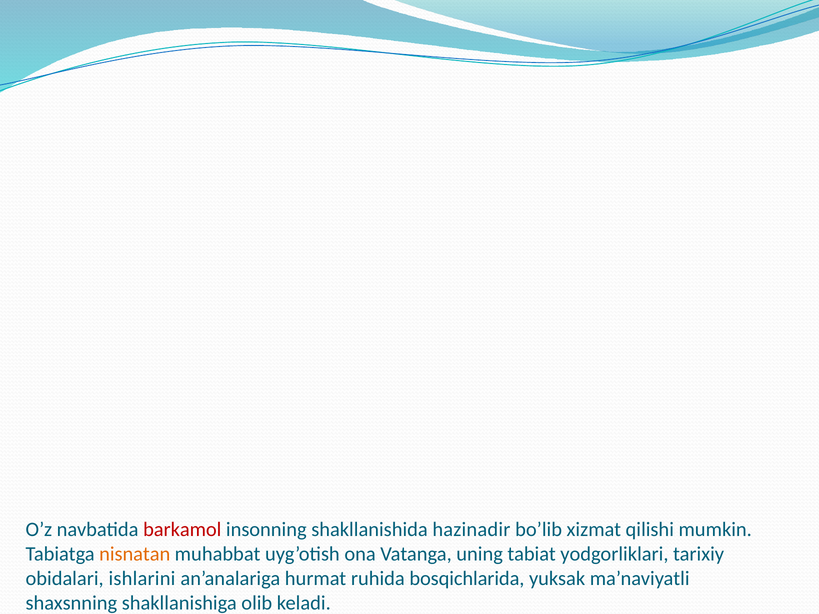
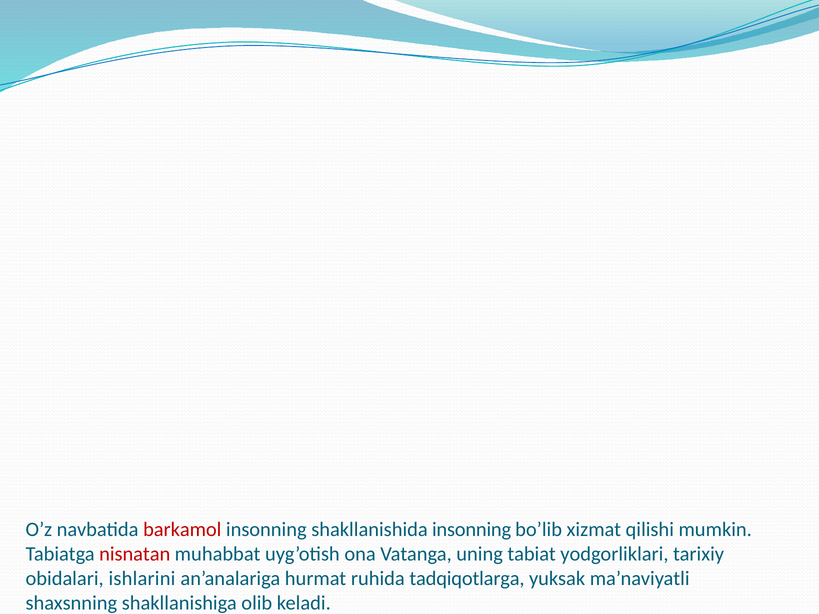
shakllanishida hazinadir: hazinadir -> insonning (472, 530)
nisnatan colour: orange -> red (135, 554)
bosqichlarida: bosqichlarida -> tadqiqotlarga (467, 579)
